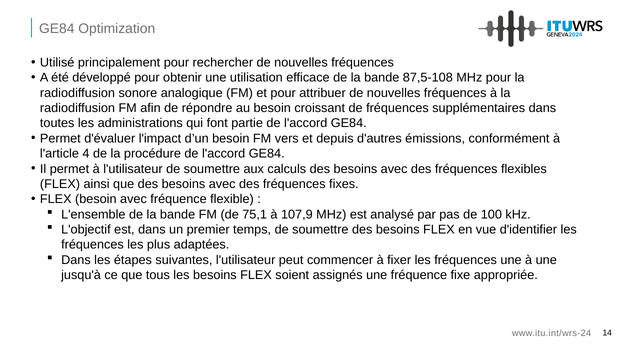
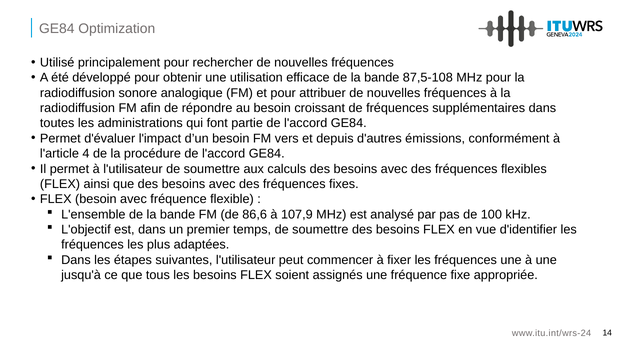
75,1: 75,1 -> 86,6 (255, 214)
